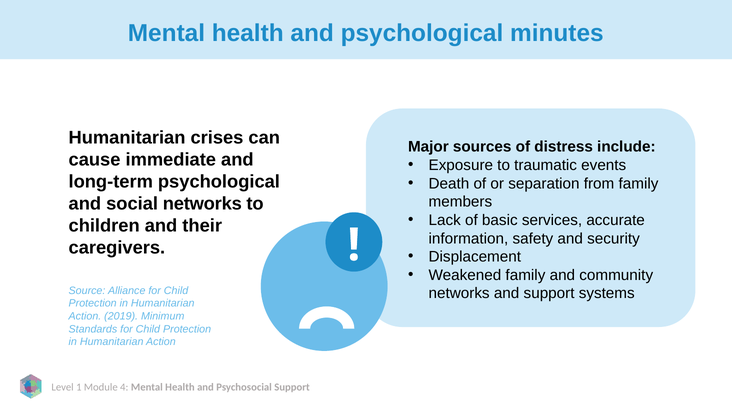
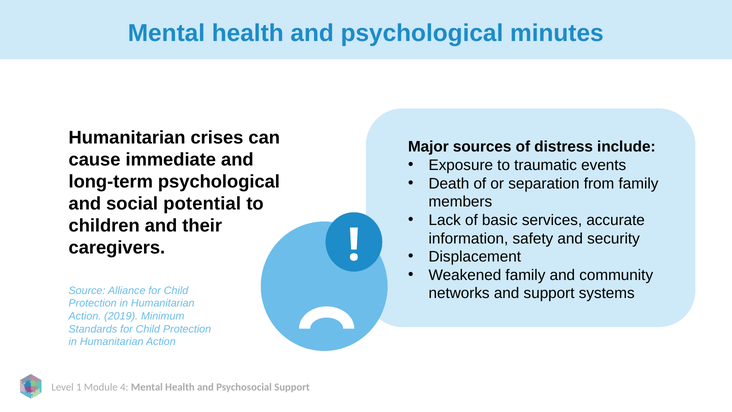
social networks: networks -> potential (202, 204)
